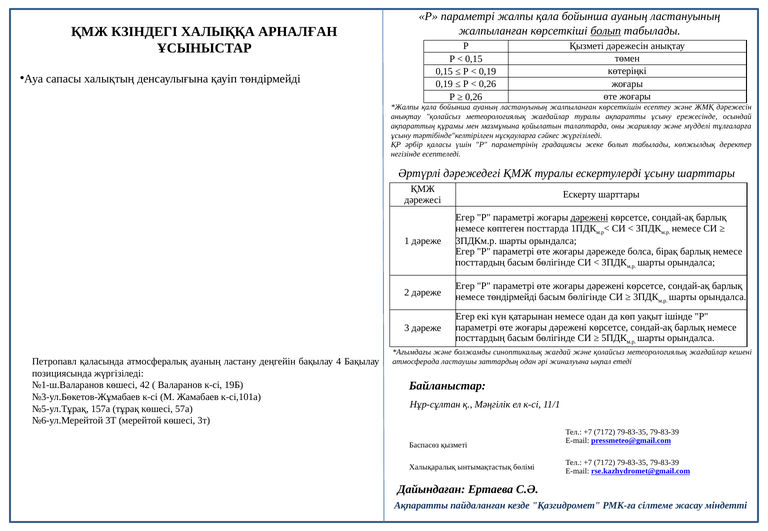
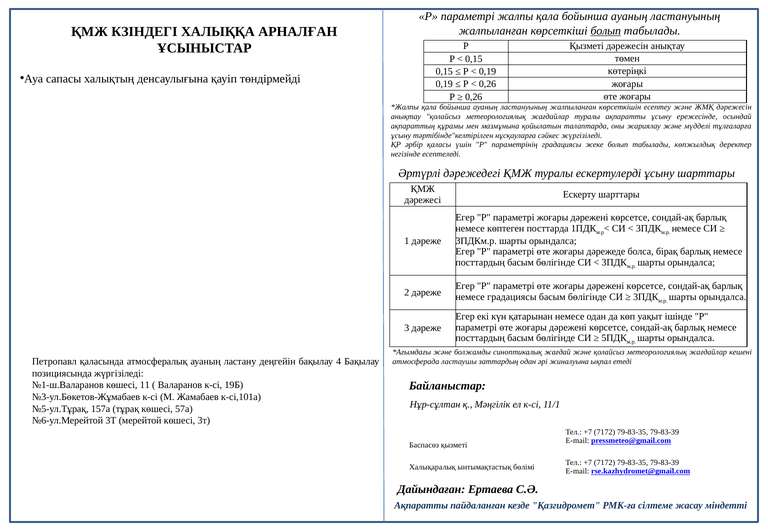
дәрежені underline: present -> none (589, 218)
немесе төндірмейді: төндірмейді -> градациясы (512, 297)
42: 42 -> 11 (145, 386)
